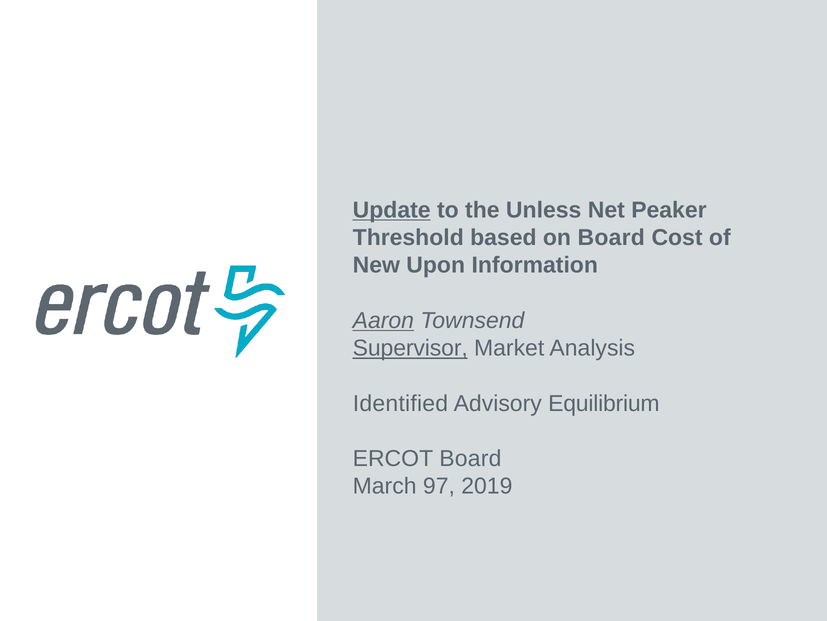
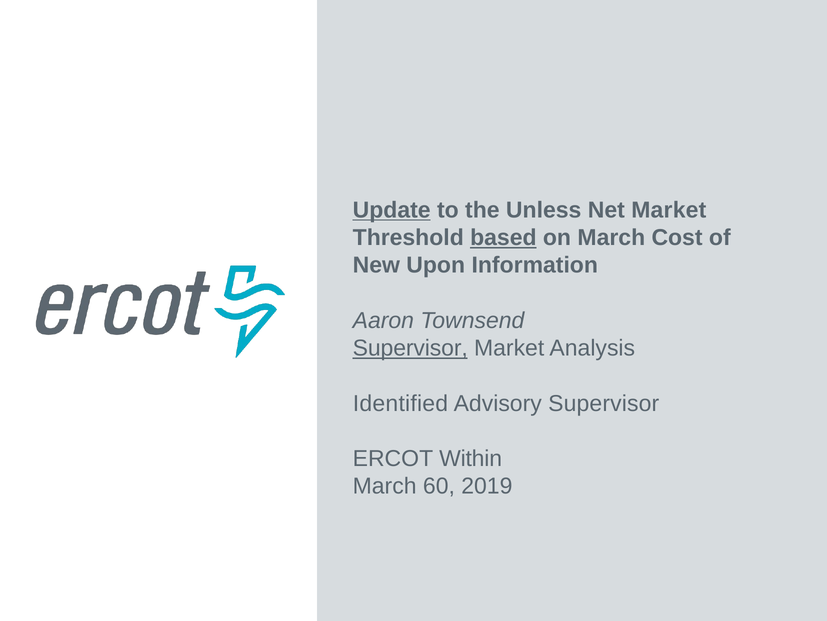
Net Peaker: Peaker -> Market (669, 210)
based underline: none -> present (503, 237)
on Board: Board -> March (611, 237)
Aaron underline: present -> none (383, 320)
Advisory Equilibrium: Equilibrium -> Supervisor (604, 403)
ERCOT Board: Board -> Within (471, 458)
97: 97 -> 60 (439, 486)
